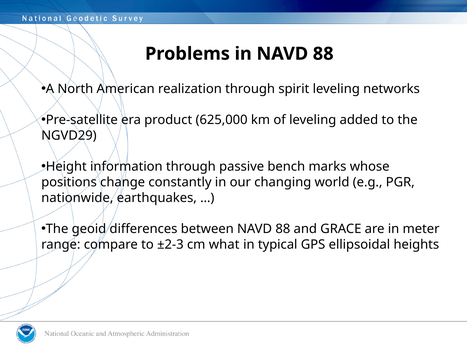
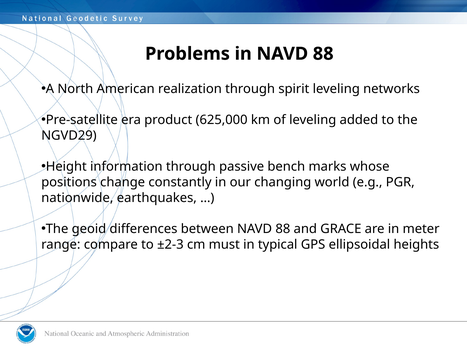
what: what -> must (224, 245)
